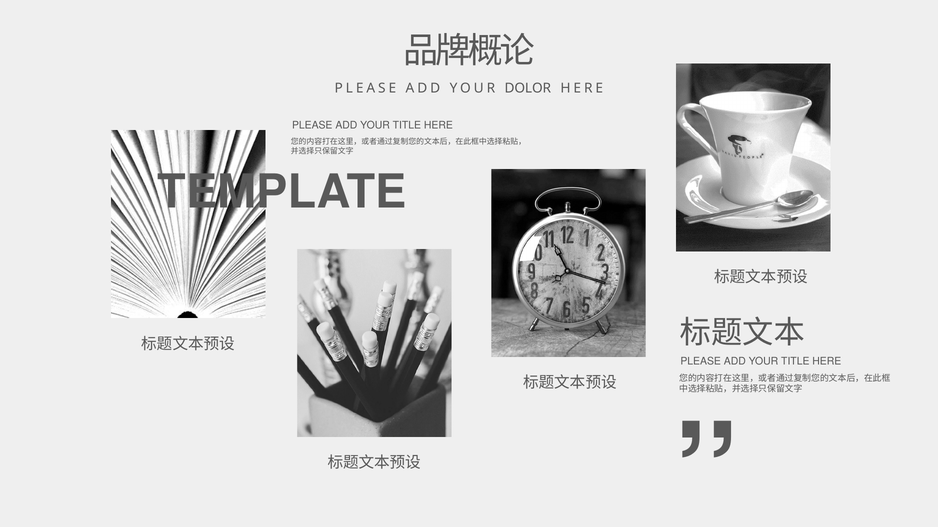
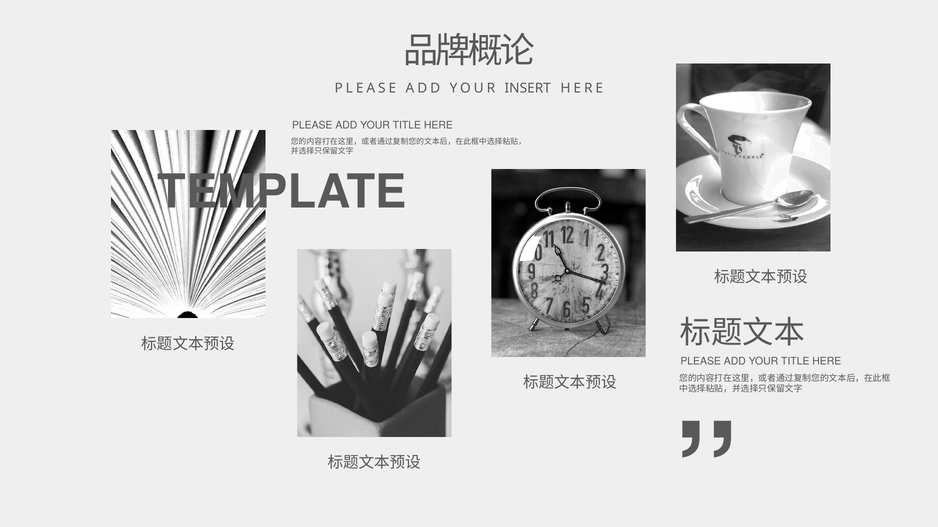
DOLOR: DOLOR -> INSERT (528, 88)
